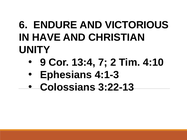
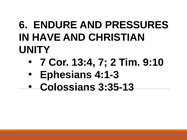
VICTORIOUS: VICTORIOUS -> PRESSURES (137, 25)
9: 9 -> 7 (43, 62)
4:10: 4:10 -> 9:10 (153, 62)
3:22-13: 3:22-13 -> 3:35-13 (116, 87)
